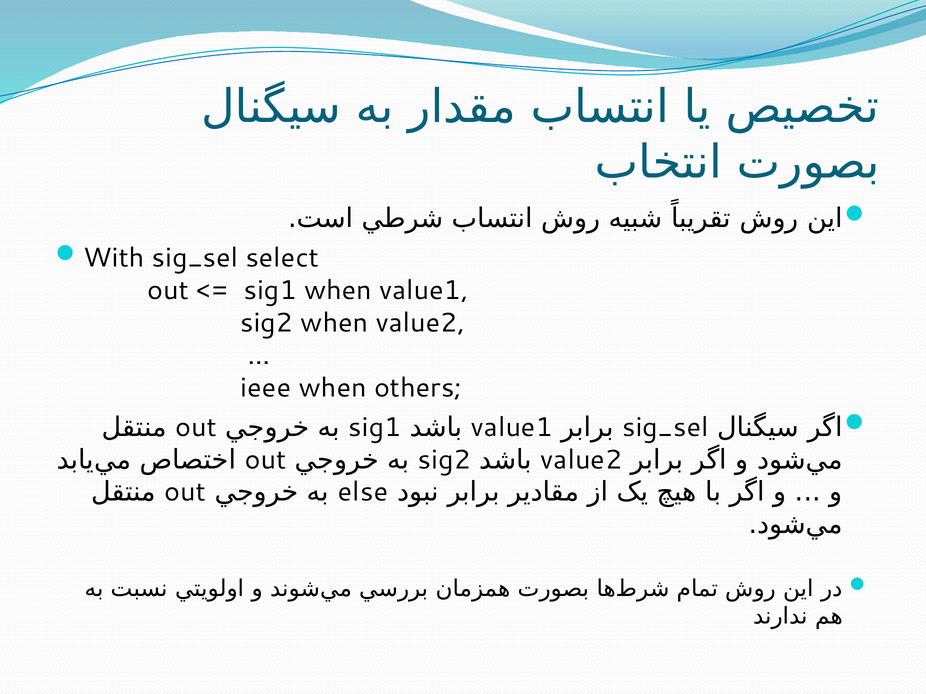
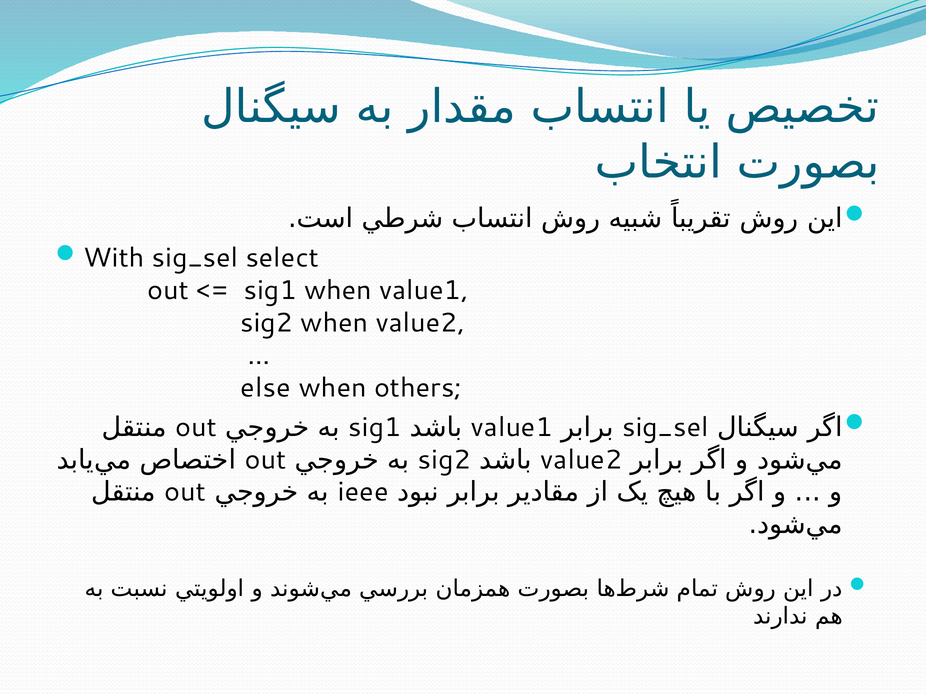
ieee: ieee -> else (266, 388)
else: else -> ieee (363, 492)
